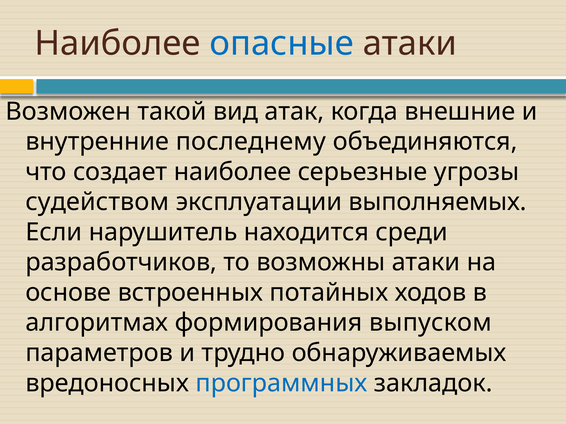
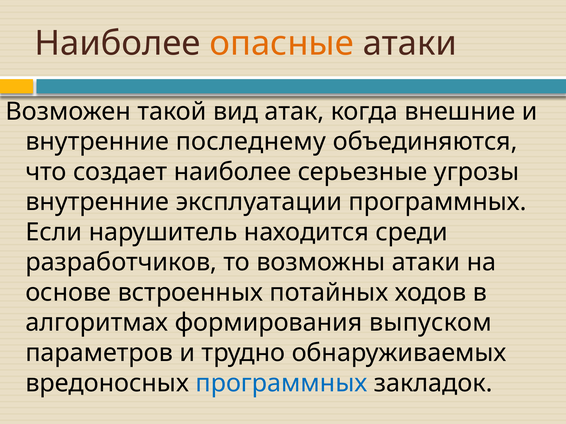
опасные colour: blue -> orange (282, 44)
судейством: судейством -> внутренние (97, 202)
эксплуатации выполняемых: выполняемых -> программных (438, 202)
